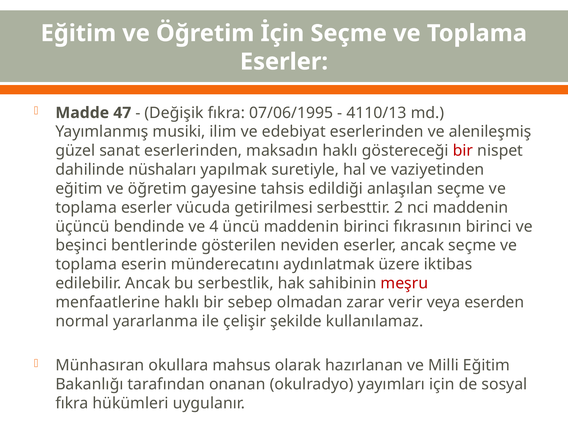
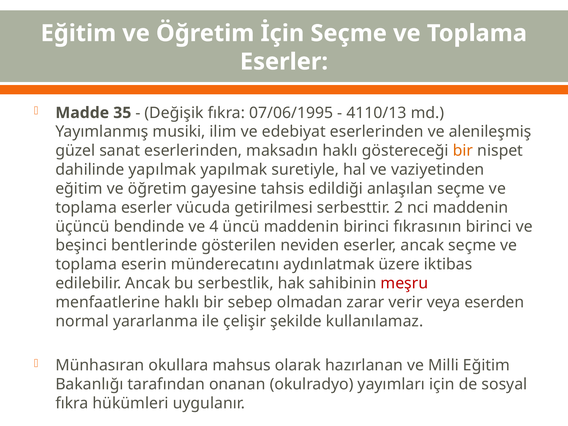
47: 47 -> 35 (122, 113)
bir colour: red -> orange (463, 151)
dahilinde nüshaları: nüshaları -> yapılmak (162, 170)
